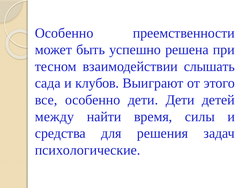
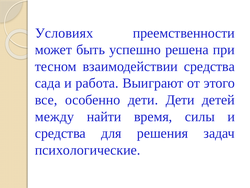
Особенно: Особенно -> Условиях (64, 33)
взаимодействии слышать: слышать -> средства (209, 66)
клубов: клубов -> работа (97, 83)
